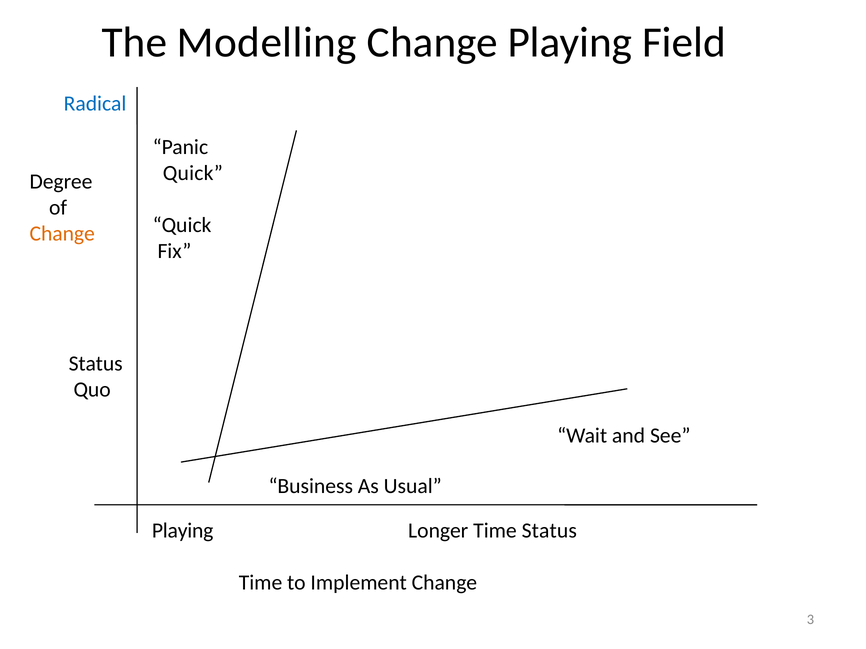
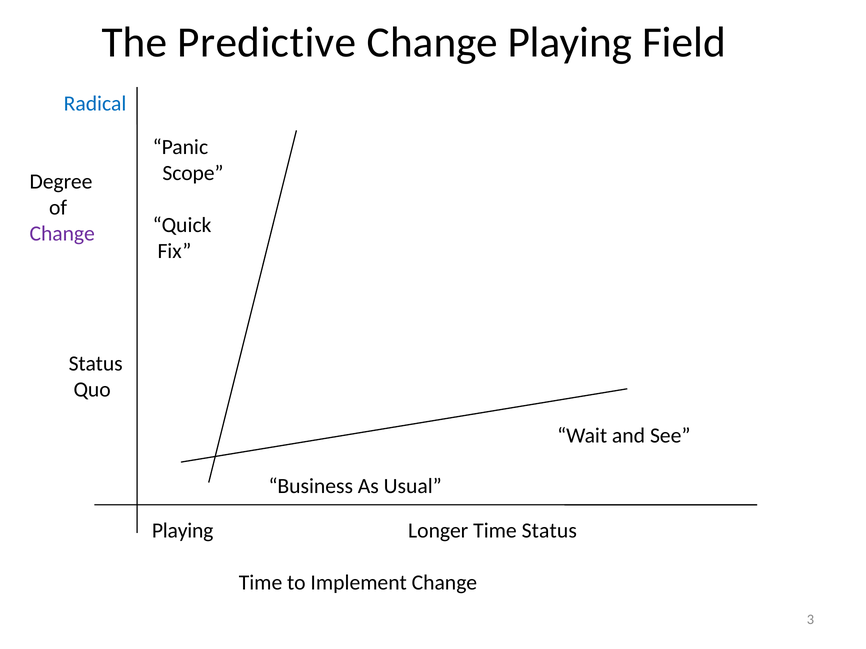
Modelling: Modelling -> Predictive (267, 43)
Quick: Quick -> Scope (193, 173)
Change colour: orange -> purple (62, 234)
